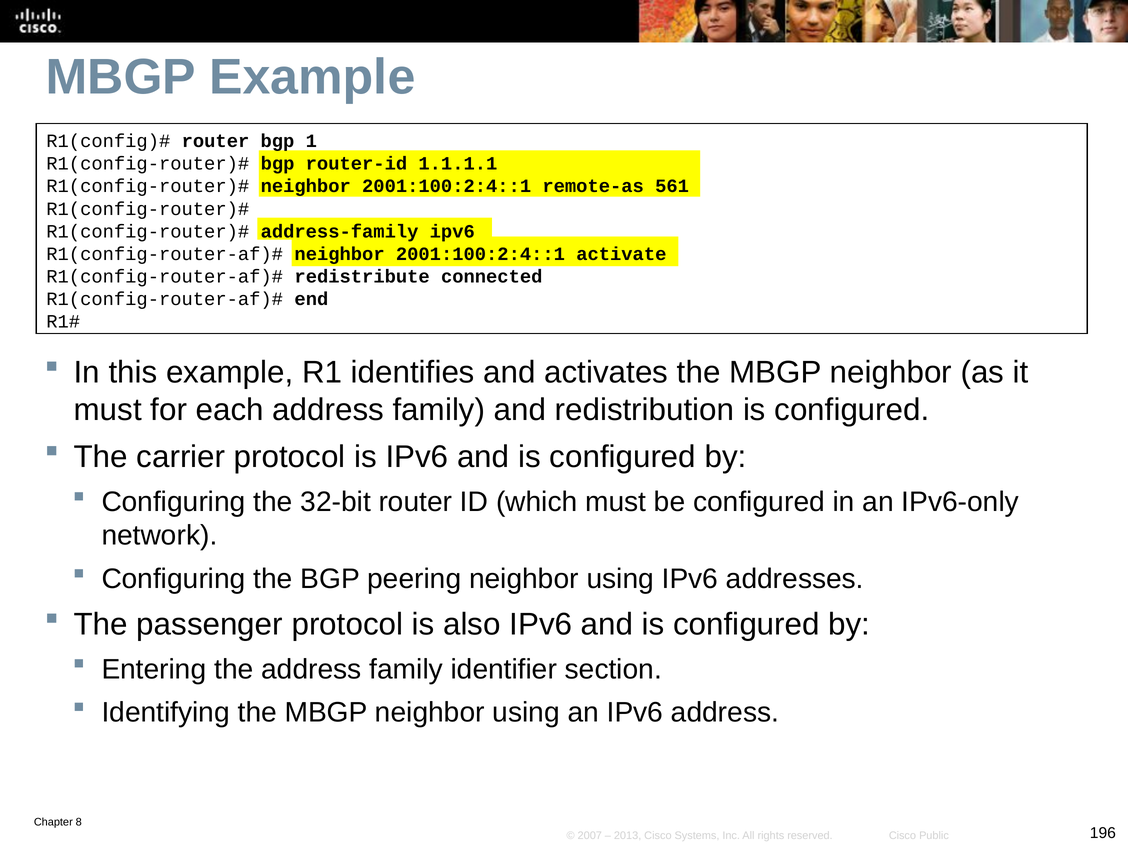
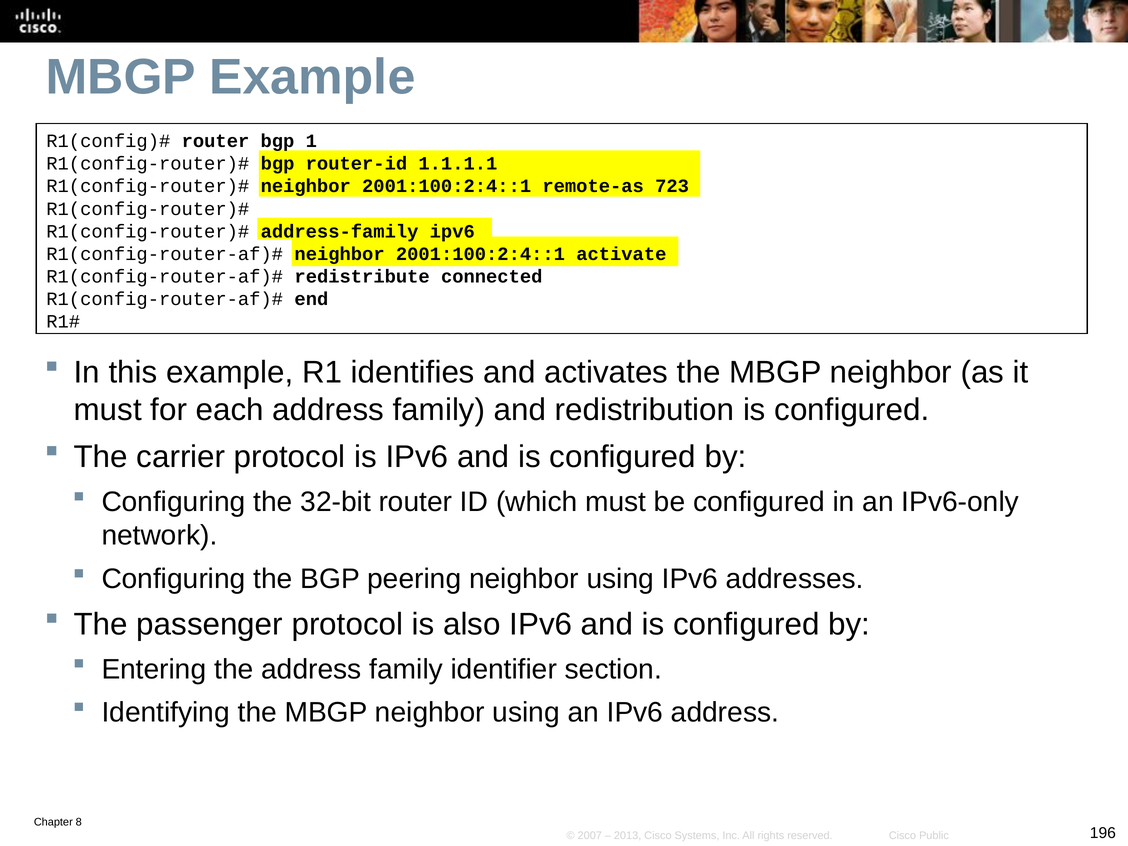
561: 561 -> 723 (672, 186)
